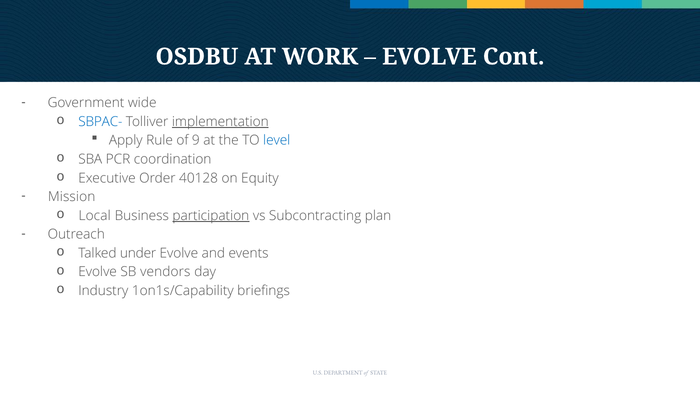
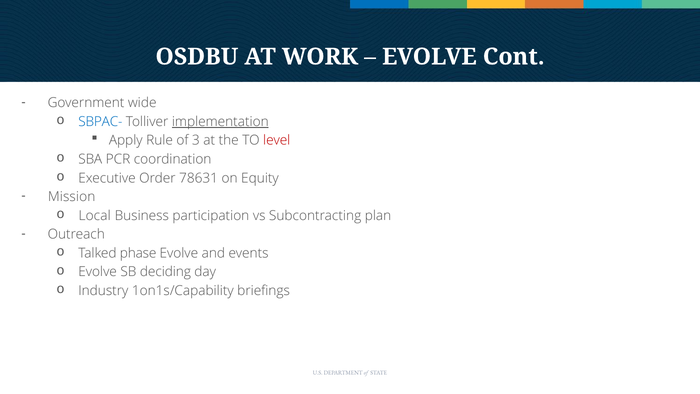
9: 9 -> 3 (196, 140)
level colour: blue -> red (277, 140)
40128: 40128 -> 78631 (199, 178)
participation underline: present -> none (211, 215)
under: under -> phase (138, 253)
vendors: vendors -> deciding (165, 272)
